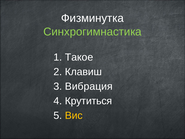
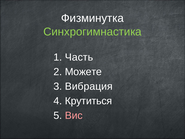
Такое: Такое -> Часть (79, 57)
Клавиш: Клавиш -> Можете (83, 72)
Вис colour: yellow -> pink (74, 115)
